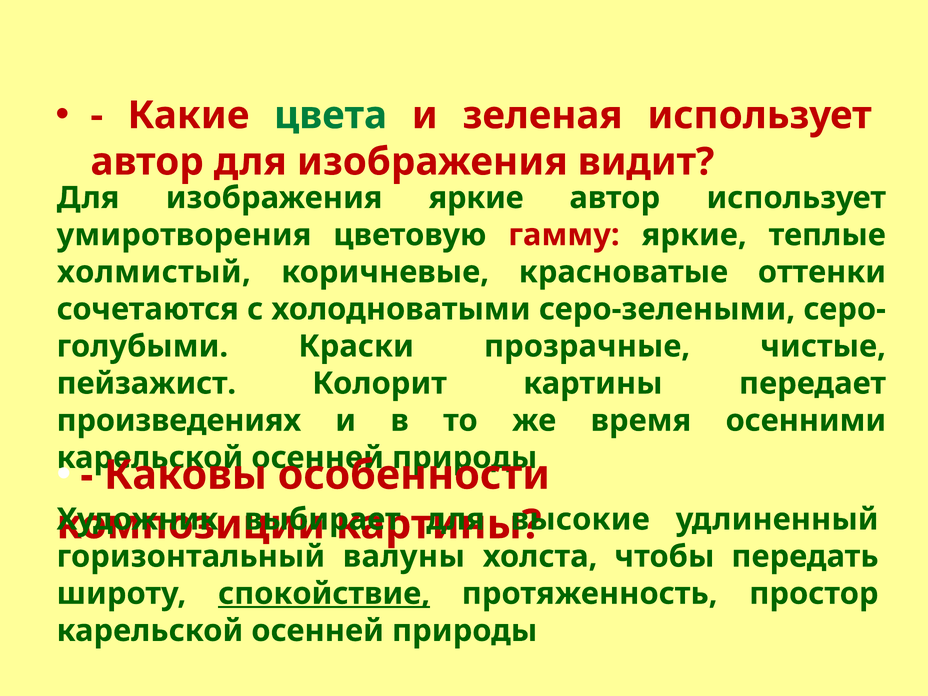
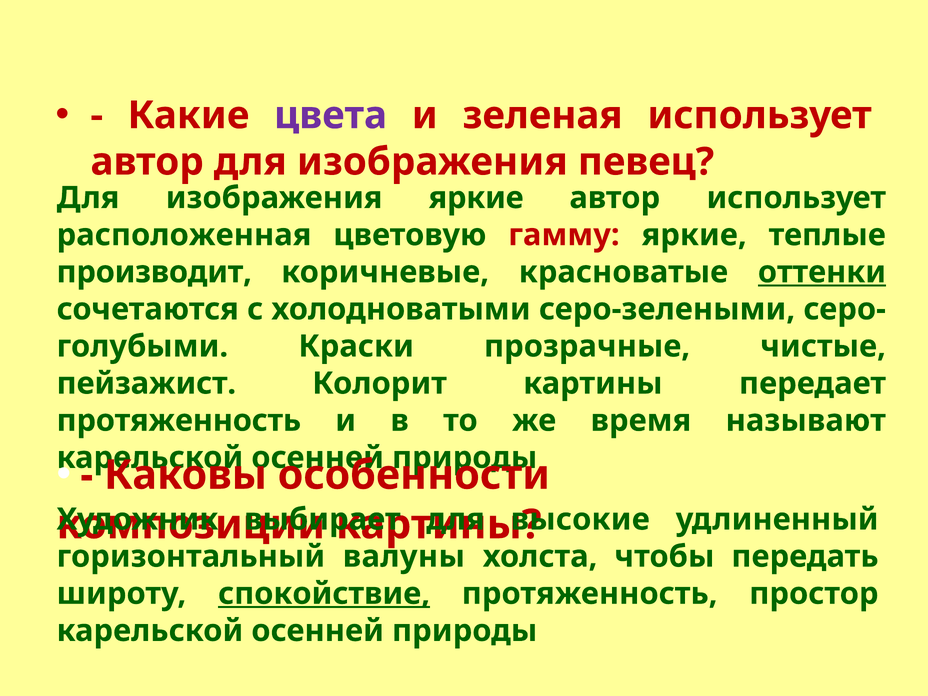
цвета colour: green -> purple (331, 115)
видит: видит -> певец (646, 162)
умиротворения: умиротворения -> расположенная (184, 235)
холмистый: холмистый -> производит (154, 272)
оттенки underline: none -> present (822, 272)
произведениях: произведениях -> протяженность (179, 421)
осенними: осенними -> называют (806, 421)
